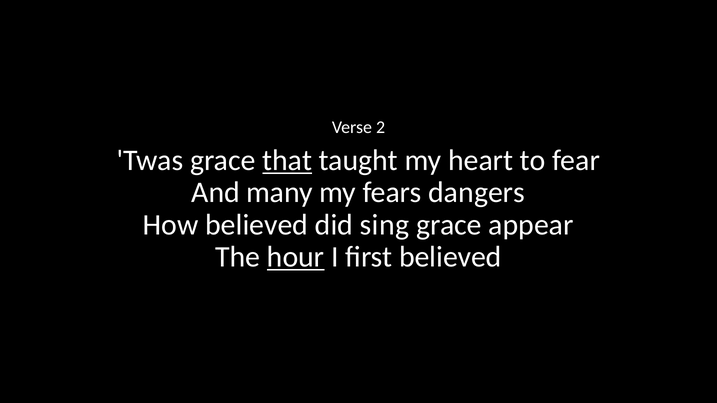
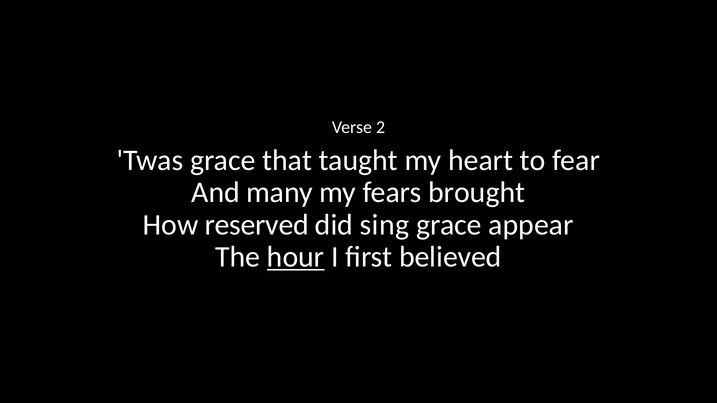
that underline: present -> none (287, 160)
dangers: dangers -> brought (477, 193)
How believed: believed -> reserved (257, 225)
